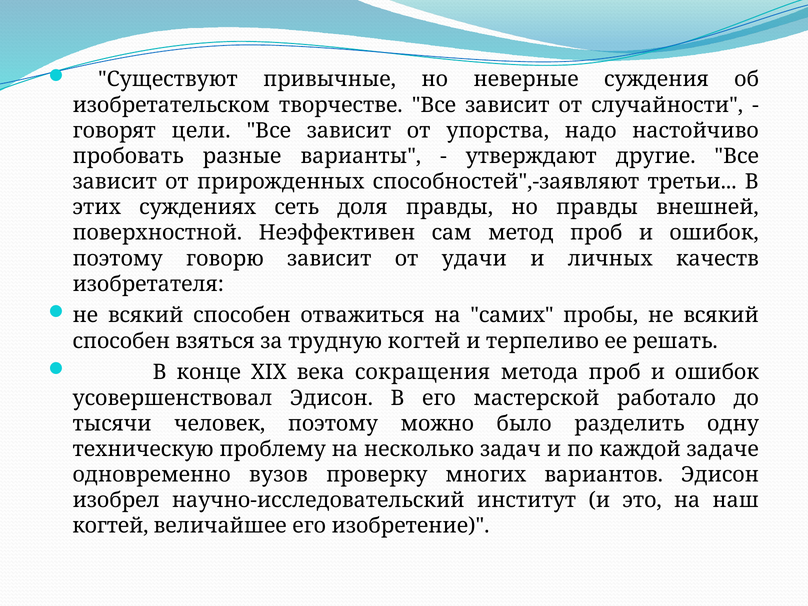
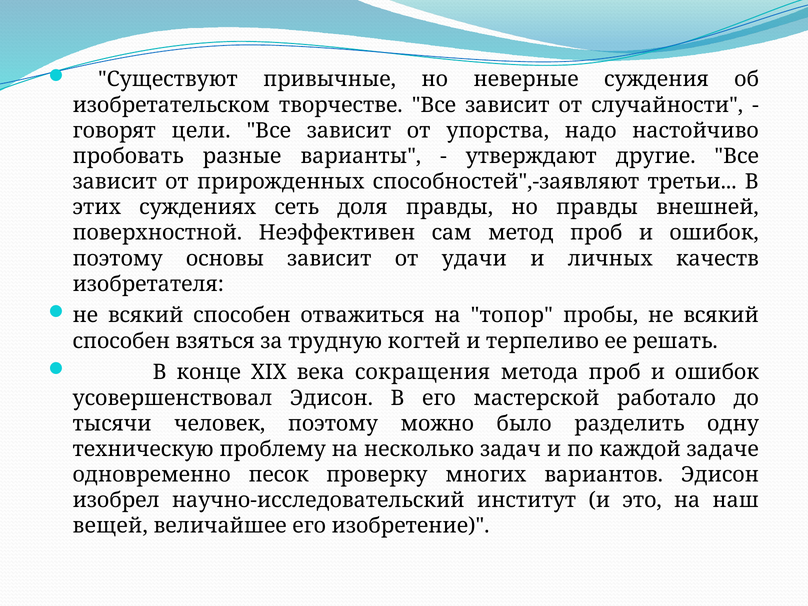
говорю: говорю -> основы (225, 258)
самих: самих -> топор (512, 315)
вузов: вузов -> песок (279, 475)
когтей: когтей -> вещей (110, 526)
